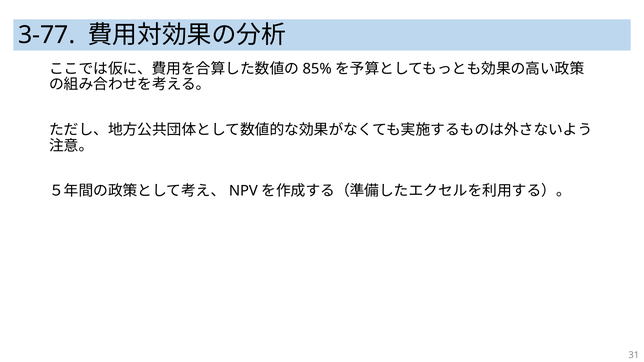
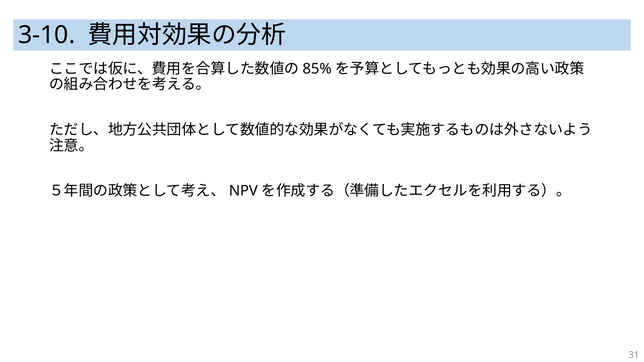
3-77: 3-77 -> 3-10 (47, 35)
